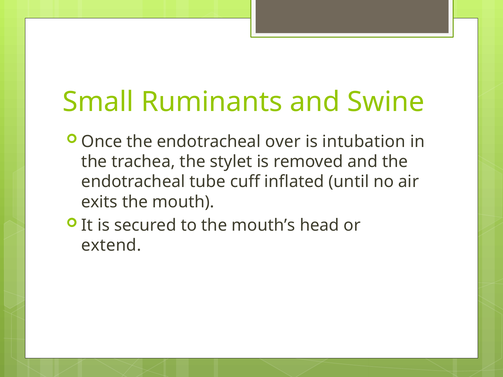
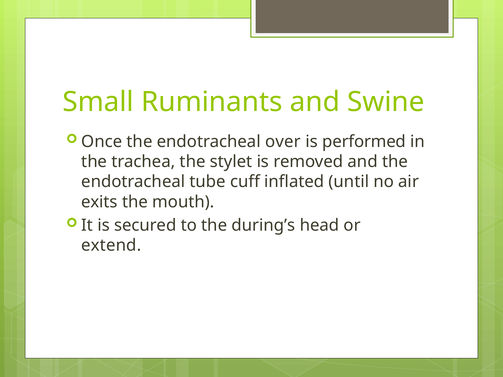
intubation: intubation -> performed (364, 142)
mouth’s: mouth’s -> during’s (263, 225)
